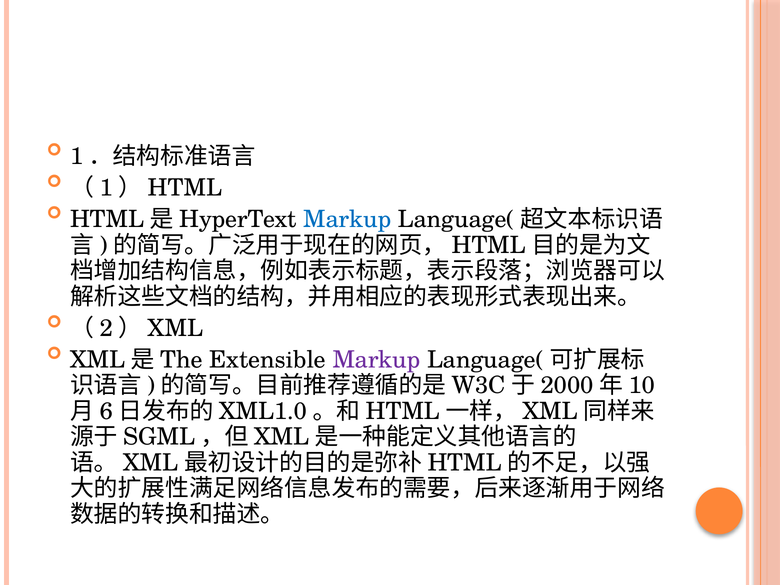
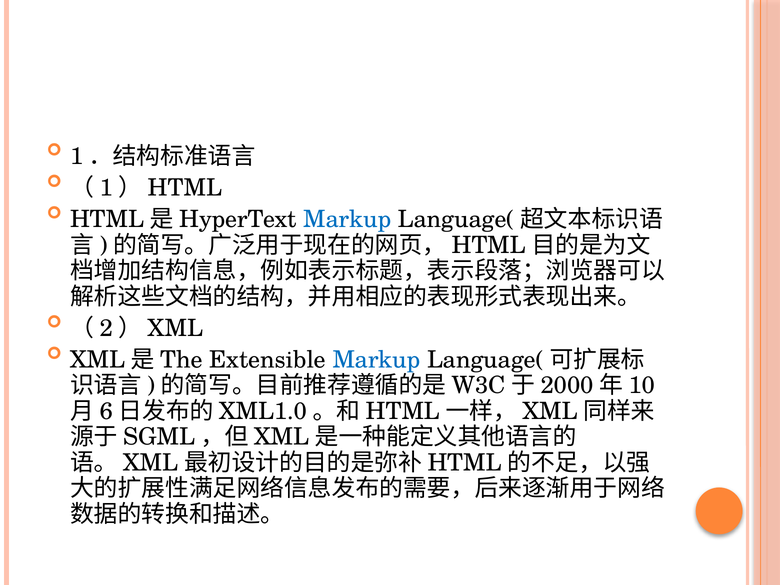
Markup colour: purple -> blue (377, 360)
